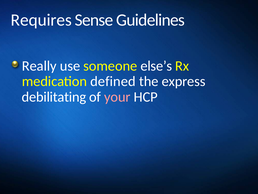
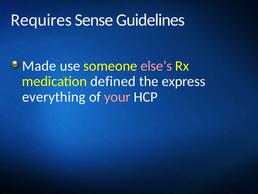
Really: Really -> Made (39, 66)
else’s colour: white -> pink (156, 66)
debilitating: debilitating -> everything (54, 97)
